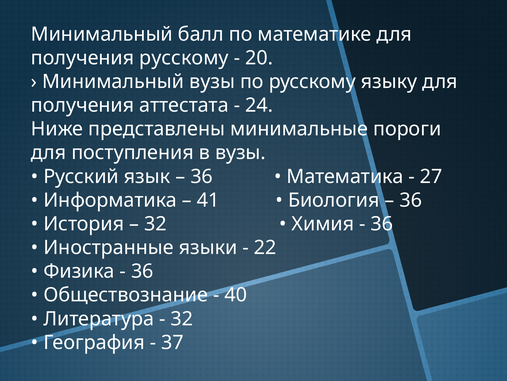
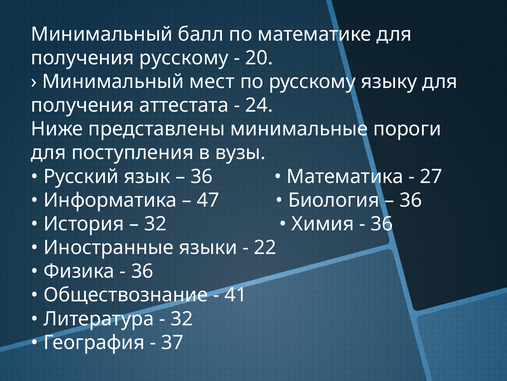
Минимальный вузы: вузы -> мест (212, 81)
41: 41 -> 47 (208, 200)
40: 40 -> 41 (236, 295)
